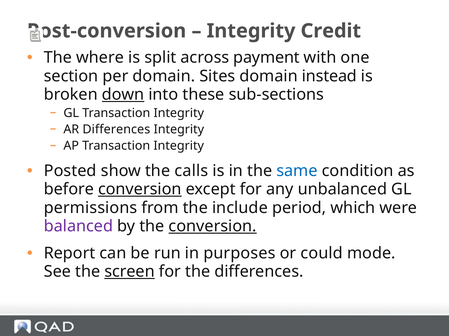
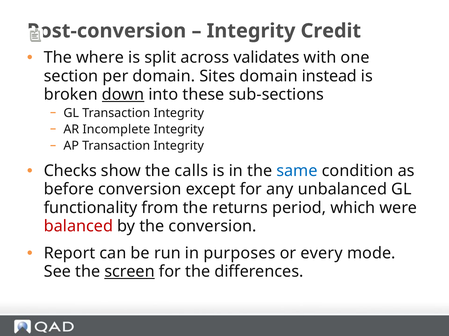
payment: payment -> validates (267, 58)
AR Differences: Differences -> Incomplete (116, 130)
Posted: Posted -> Checks (70, 171)
conversion underline: present -> none (140, 190)
permissions: permissions -> functionality (91, 208)
include: include -> returns (240, 208)
balanced colour: purple -> red (78, 227)
conversion underline: present -> none (213, 227)
could: could -> every (322, 254)
